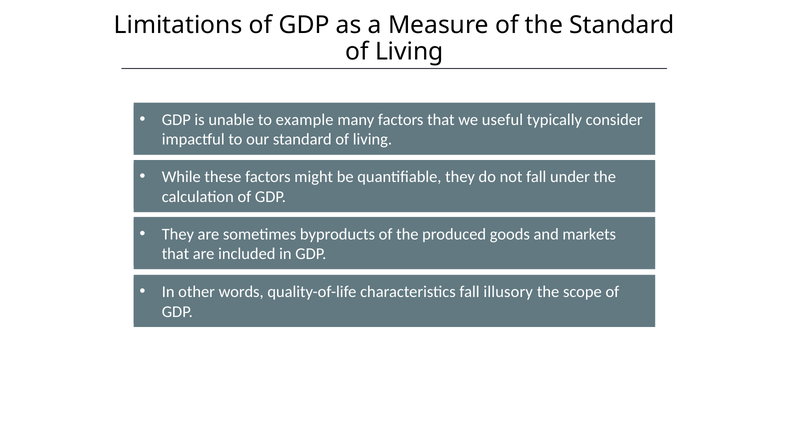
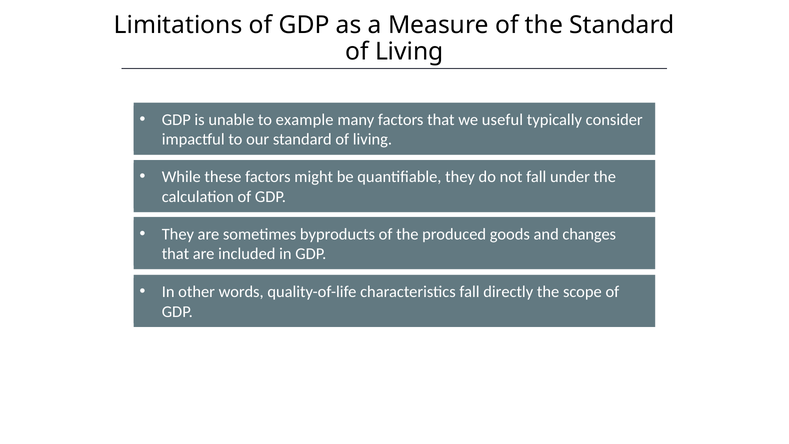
markets: markets -> changes (589, 234)
illusory: illusory -> directly (508, 292)
